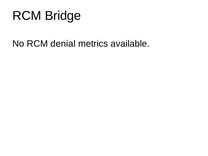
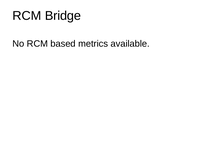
denial: denial -> based (63, 44)
